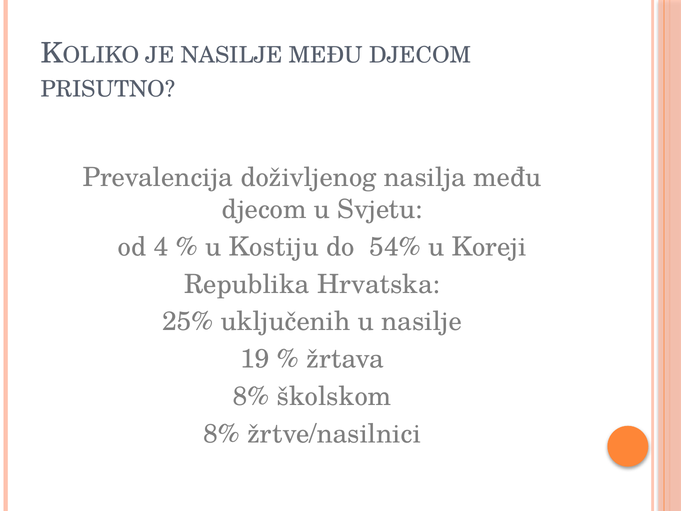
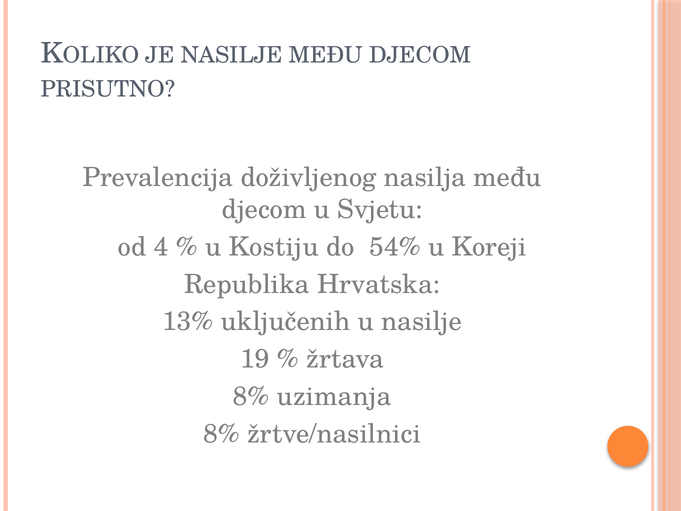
25%: 25% -> 13% (188, 322)
školskom: školskom -> uzimanja (334, 396)
